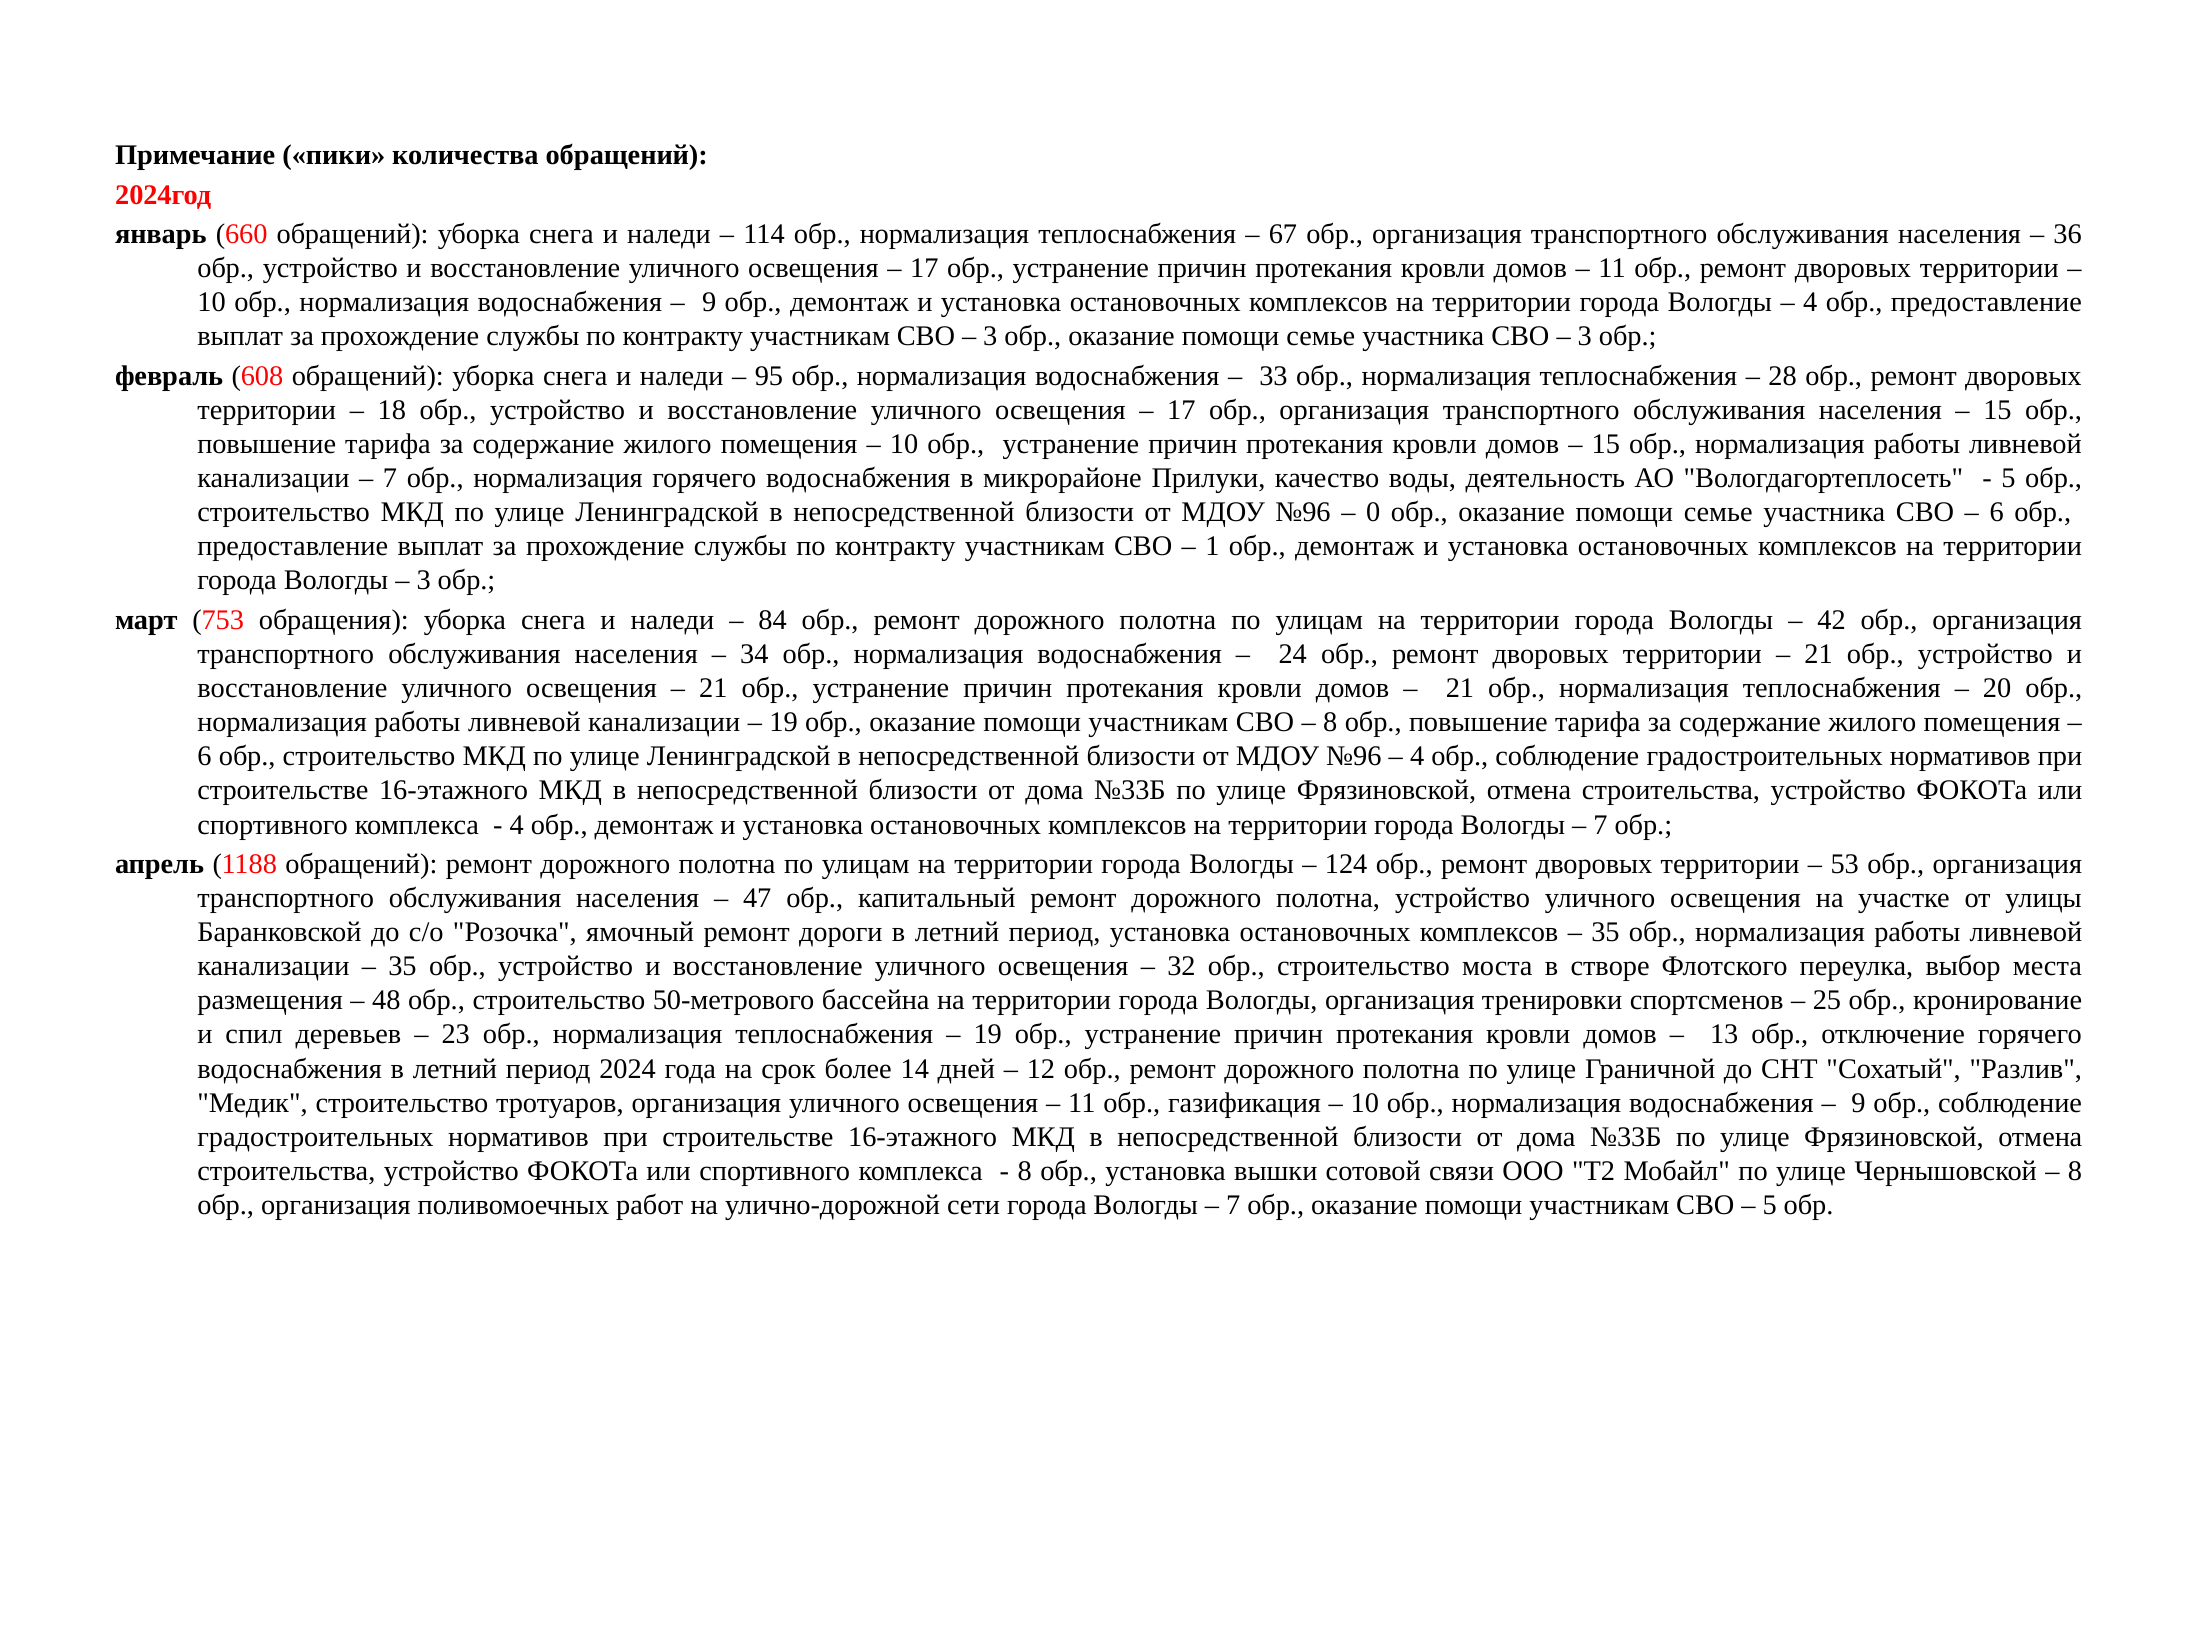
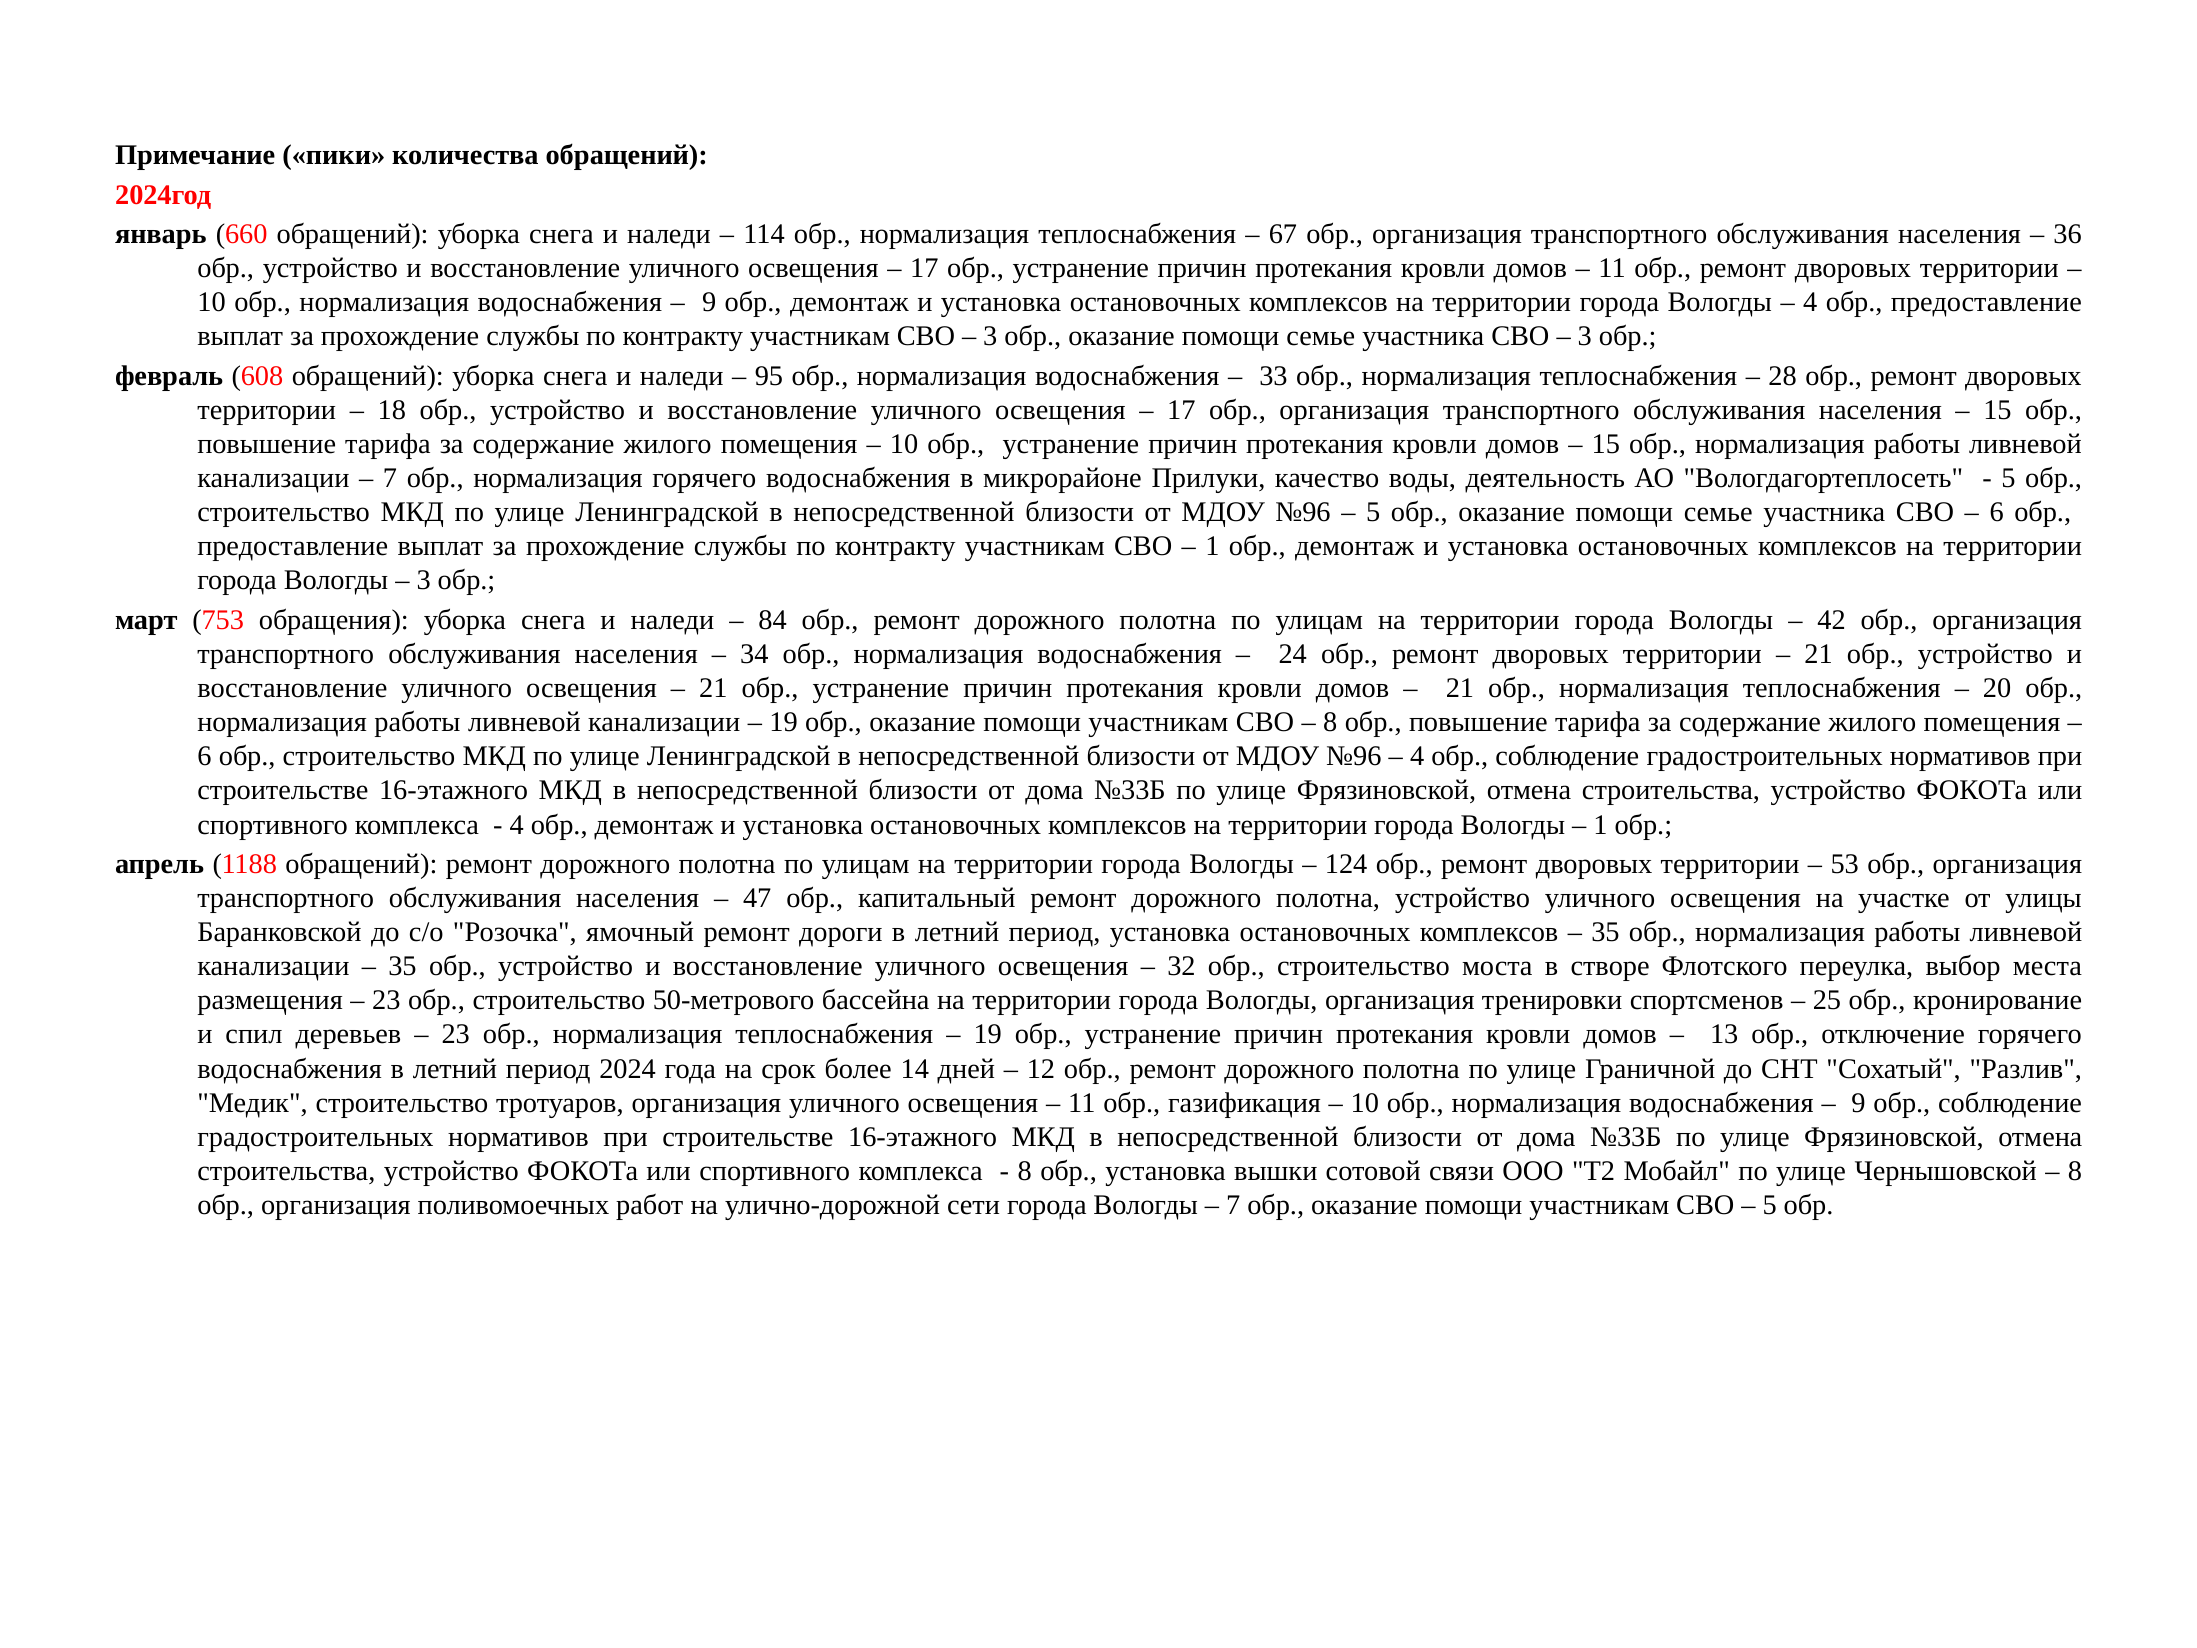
0: 0 -> 5 (1373, 512)
7: 7 -> 1 (1600, 825)
48: 48 -> 23 (386, 1000)
